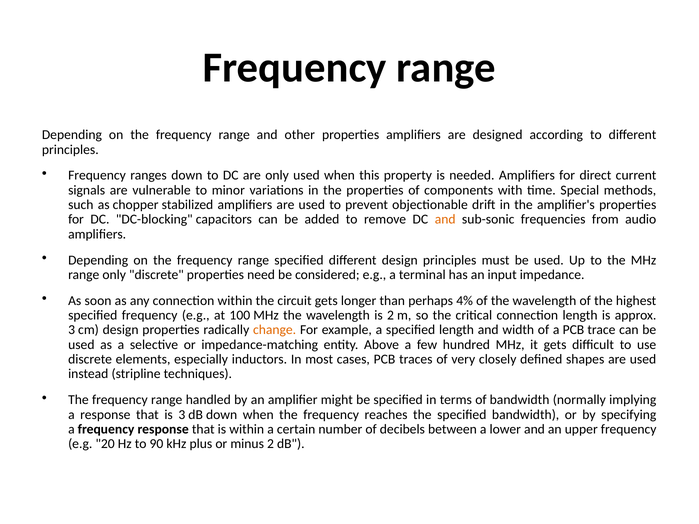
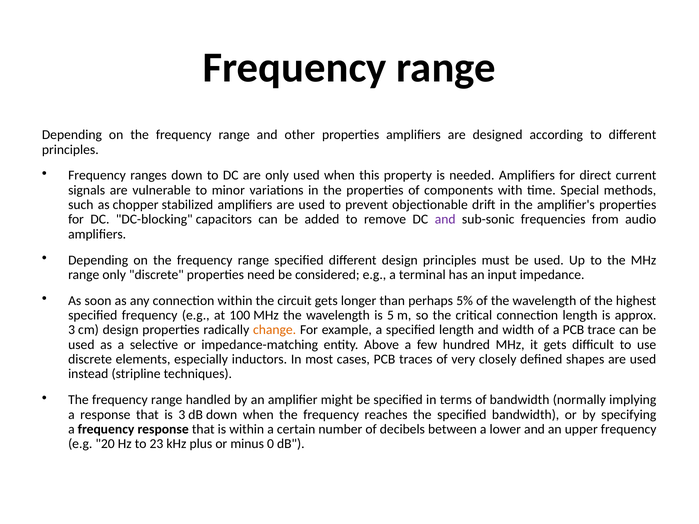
and colour: orange -> purple (445, 220)
4%: 4% -> 5% (465, 301)
is 2: 2 -> 5 (391, 315)
90: 90 -> 23 (156, 444)
minus 2: 2 -> 0 (270, 444)
